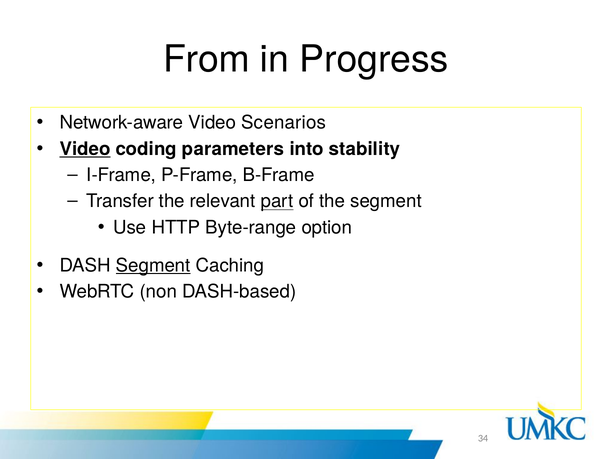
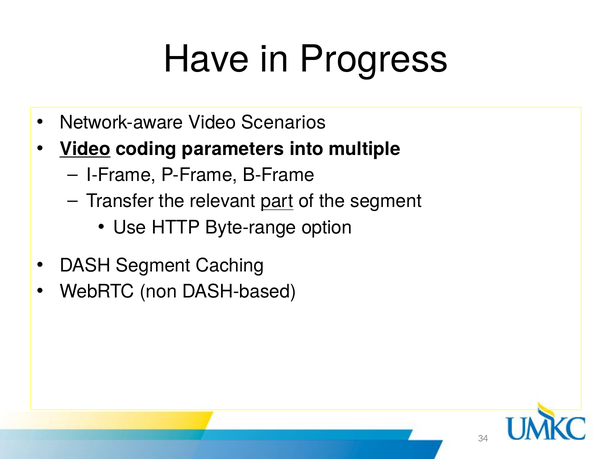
From: From -> Have (207, 59)
stability: stability -> multiple (365, 149)
Segment underline: present -> none (153, 265)
